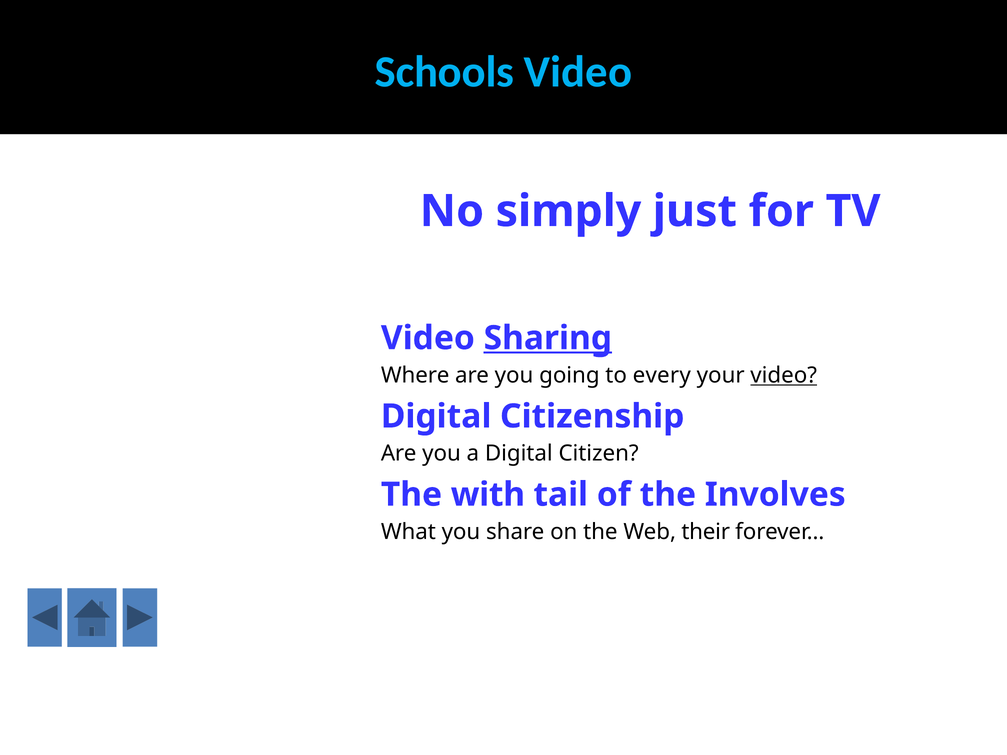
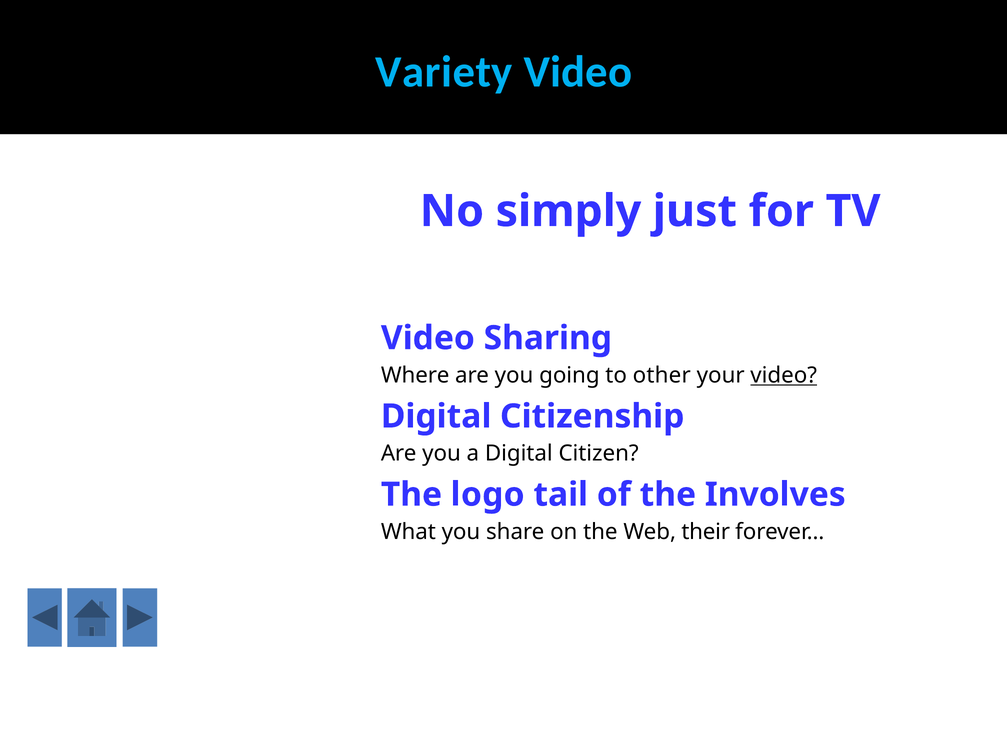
Schools: Schools -> Variety (444, 72)
Sharing underline: present -> none (548, 338)
every: every -> other (662, 375)
with: with -> logo (488, 495)
